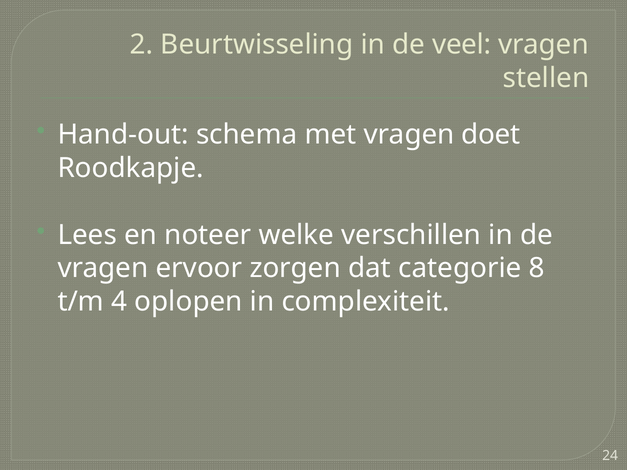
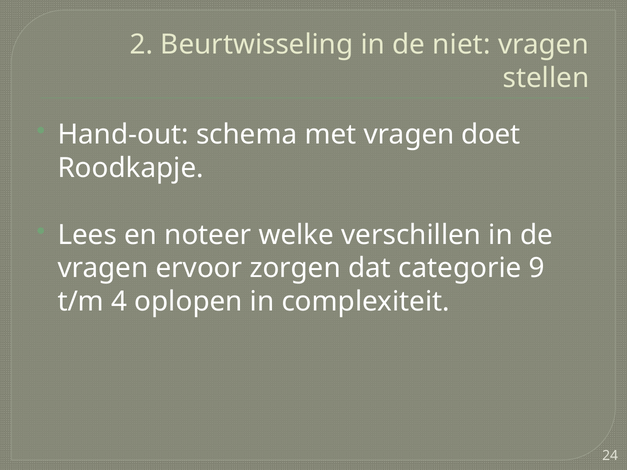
veel: veel -> niet (461, 44)
8: 8 -> 9 (537, 268)
